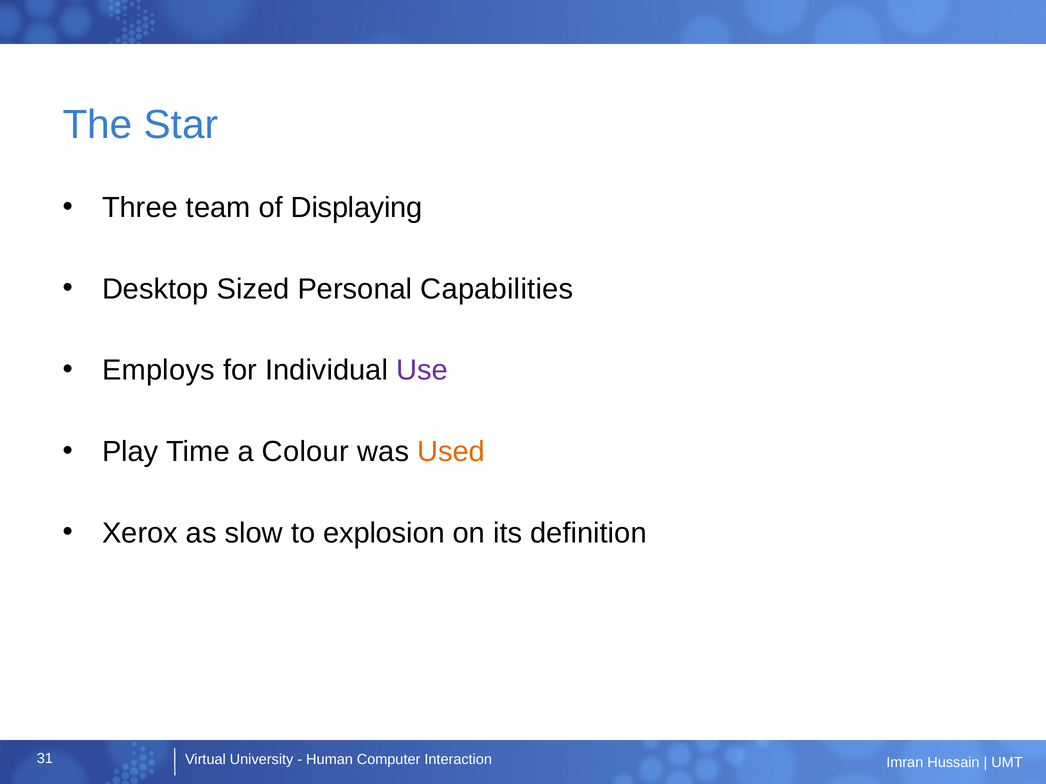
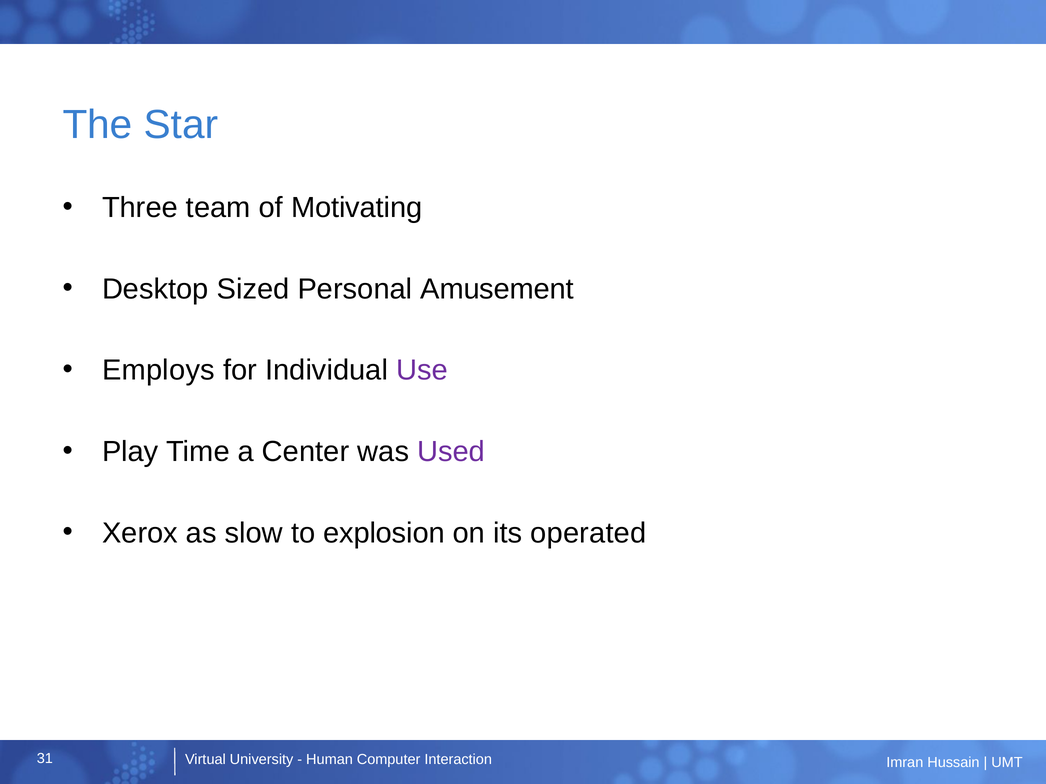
Displaying: Displaying -> Motivating (357, 208)
Capabilities: Capabilities -> Amusement (497, 289)
Colour: Colour -> Center (306, 452)
Used colour: orange -> purple (451, 452)
definition: definition -> operated (588, 533)
